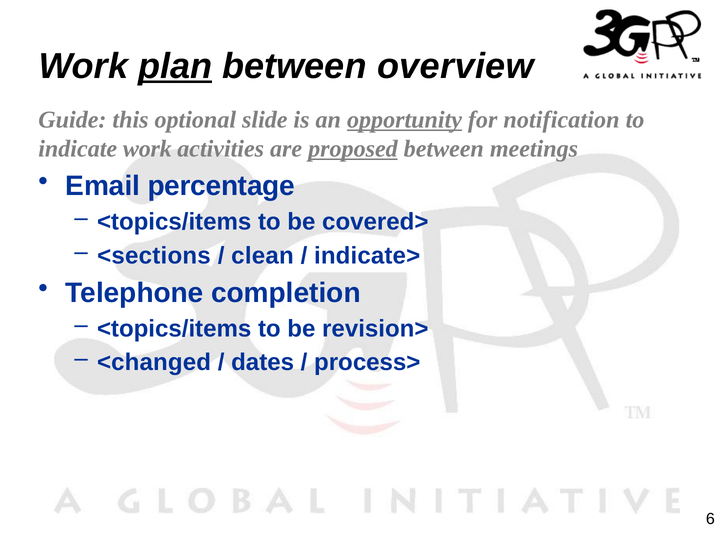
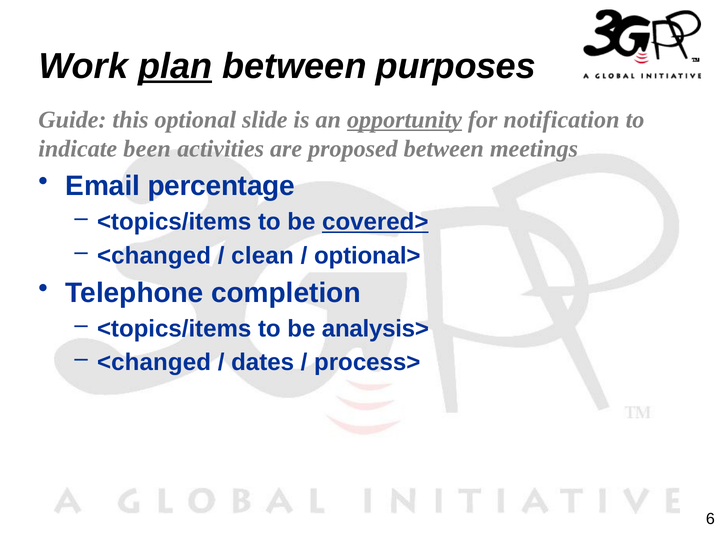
overview: overview -> purposes (456, 66)
indicate work: work -> been (147, 149)
proposed underline: present -> none (353, 149)
covered> underline: none -> present (375, 222)
<sections: <sections -> <changed (154, 255)
indicate>: indicate> -> optional> (367, 255)
revision>: revision> -> analysis> (375, 328)
